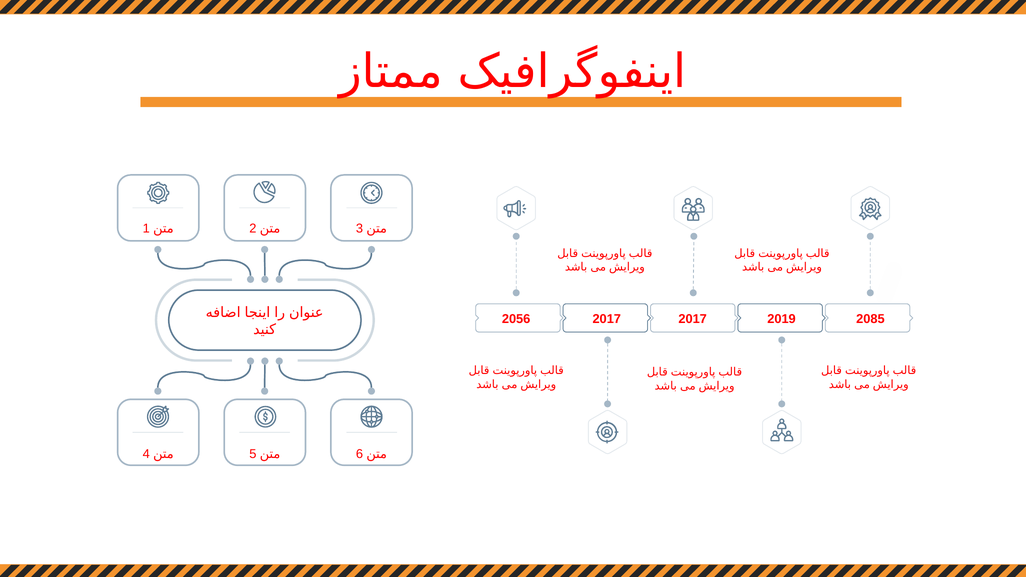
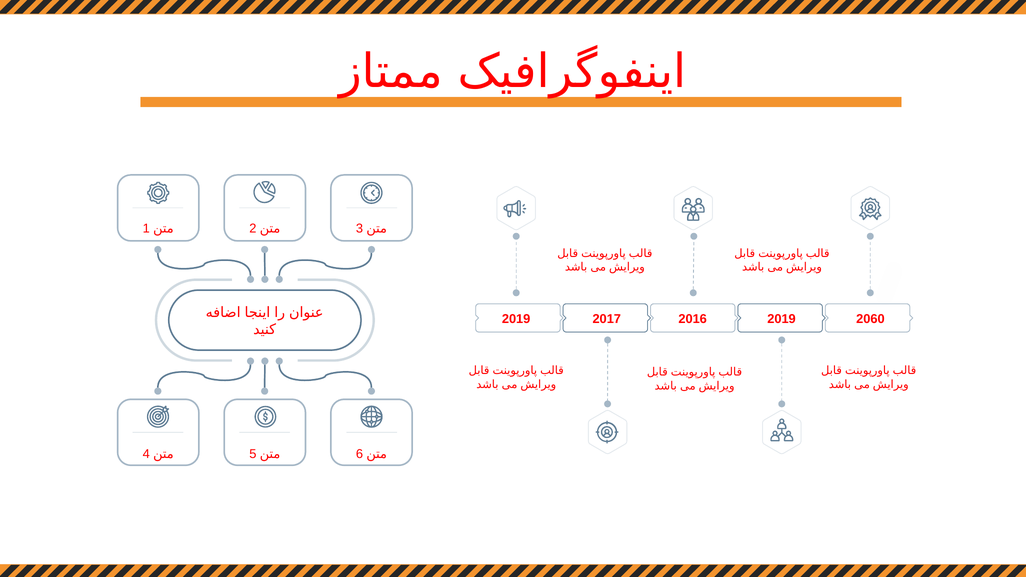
2056: 2056 -> 2019 (516, 319)
2017 2017: 2017 -> 2016 (693, 319)
2085: 2085 -> 2060 (870, 319)
